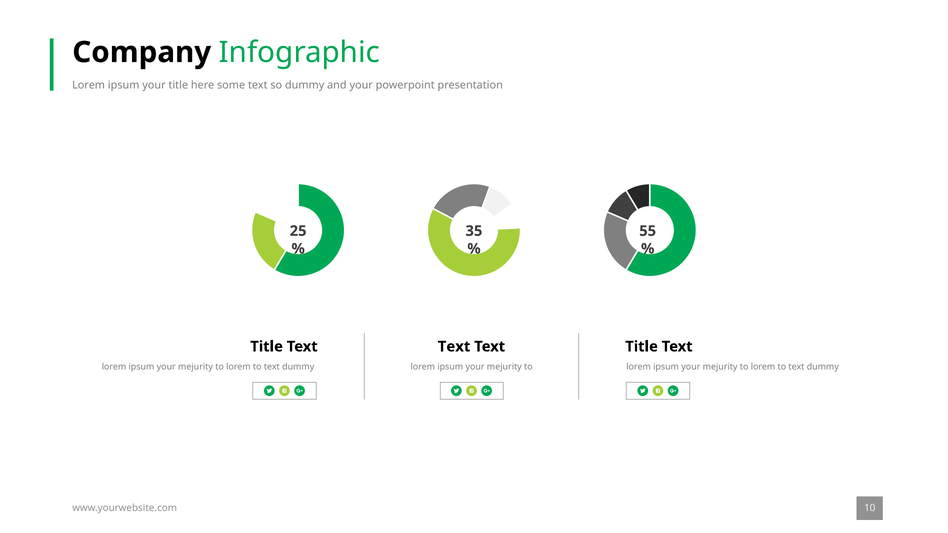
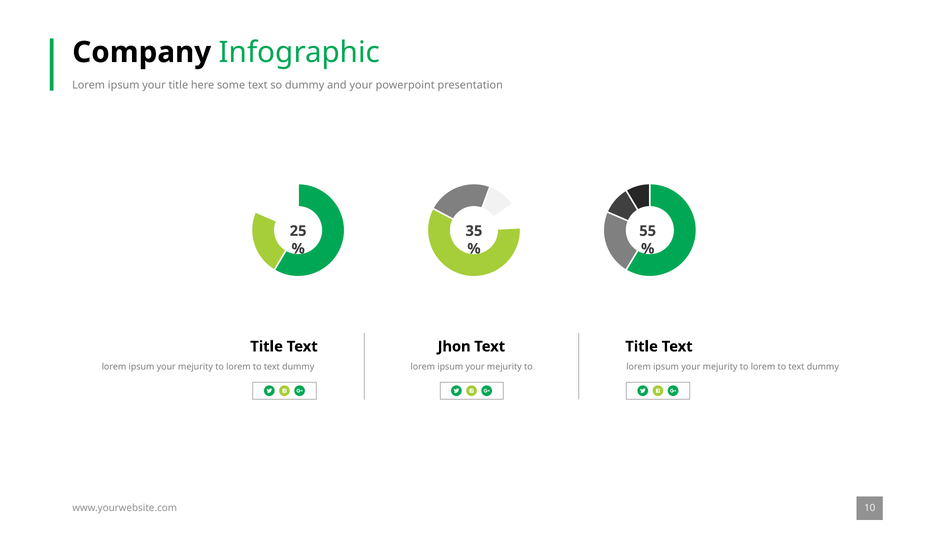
Text: Text -> Jhon (454, 347)
